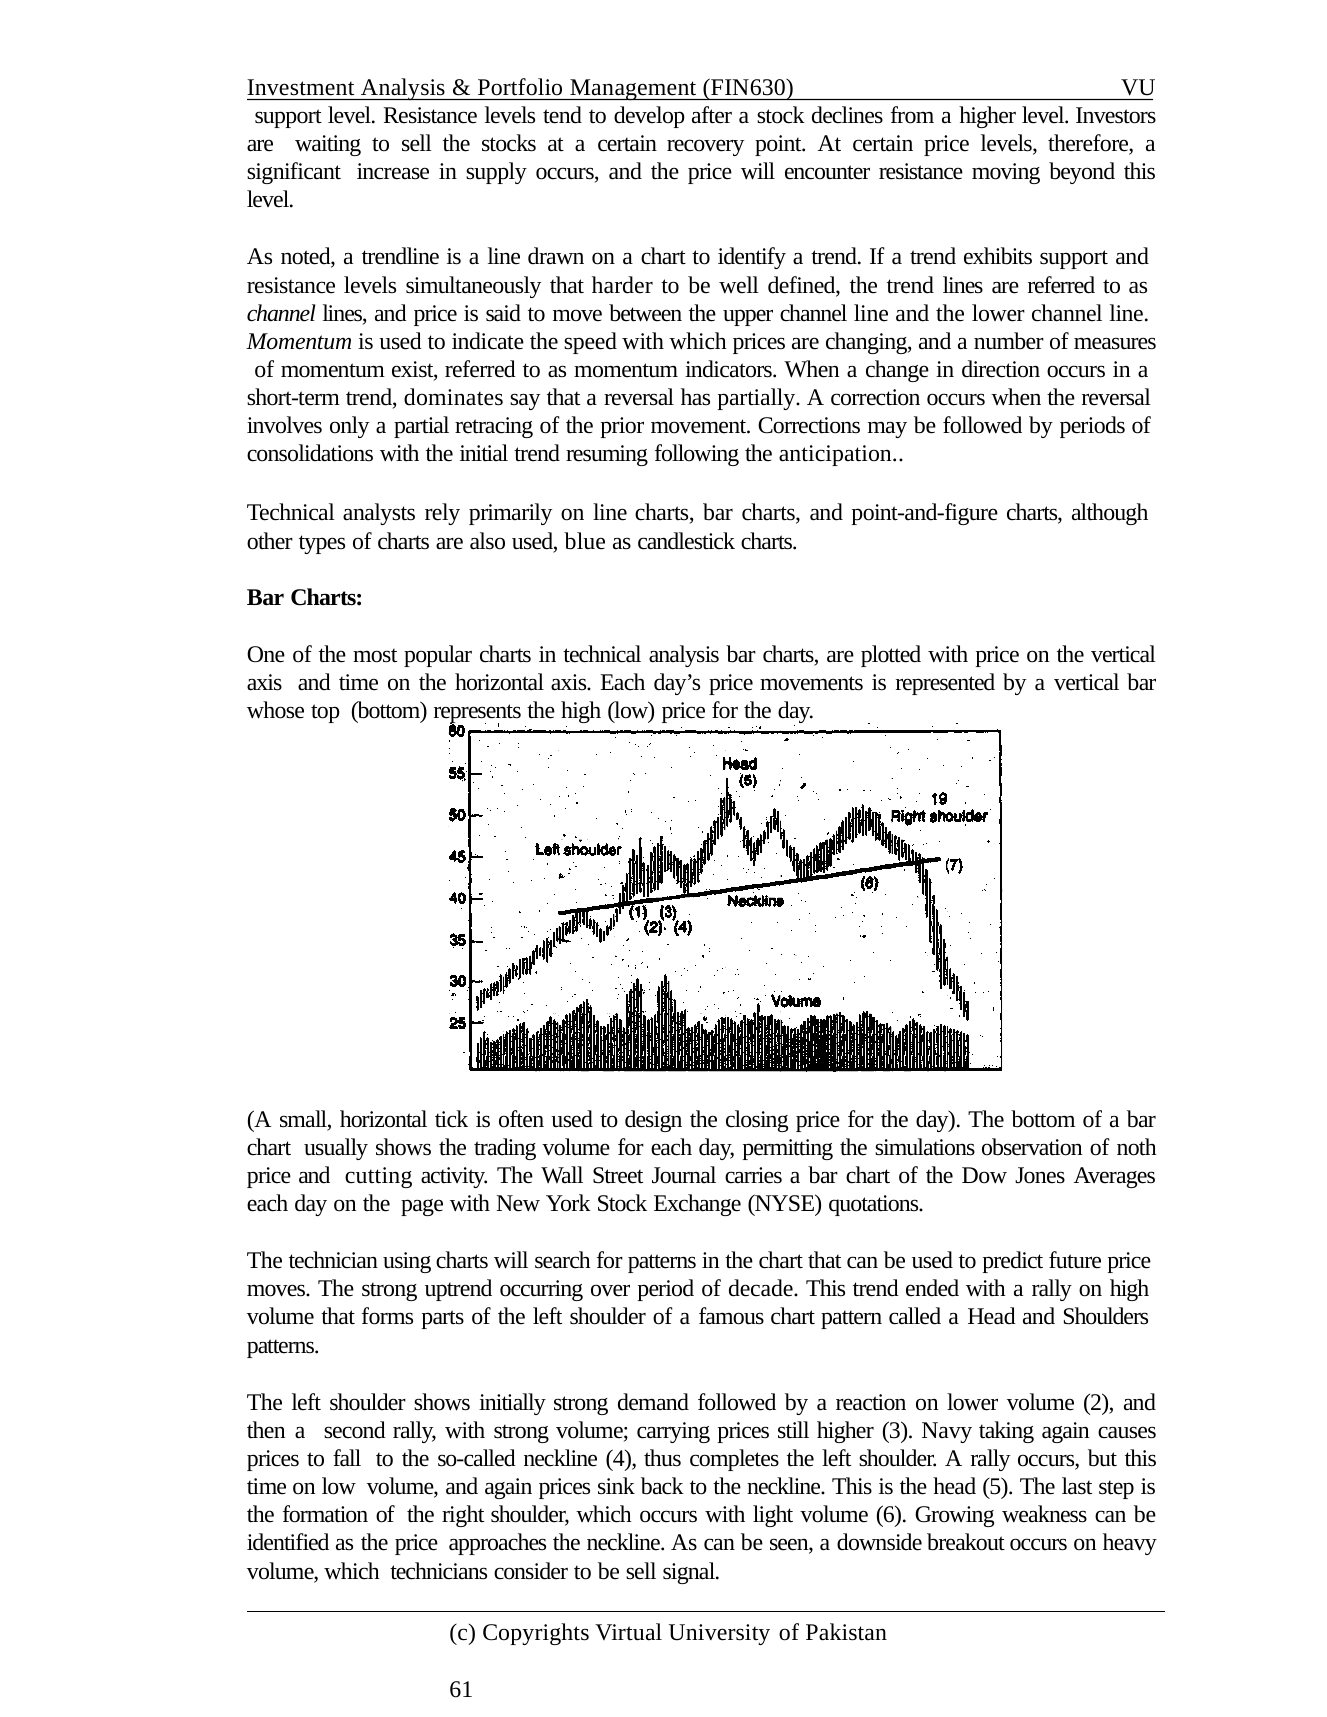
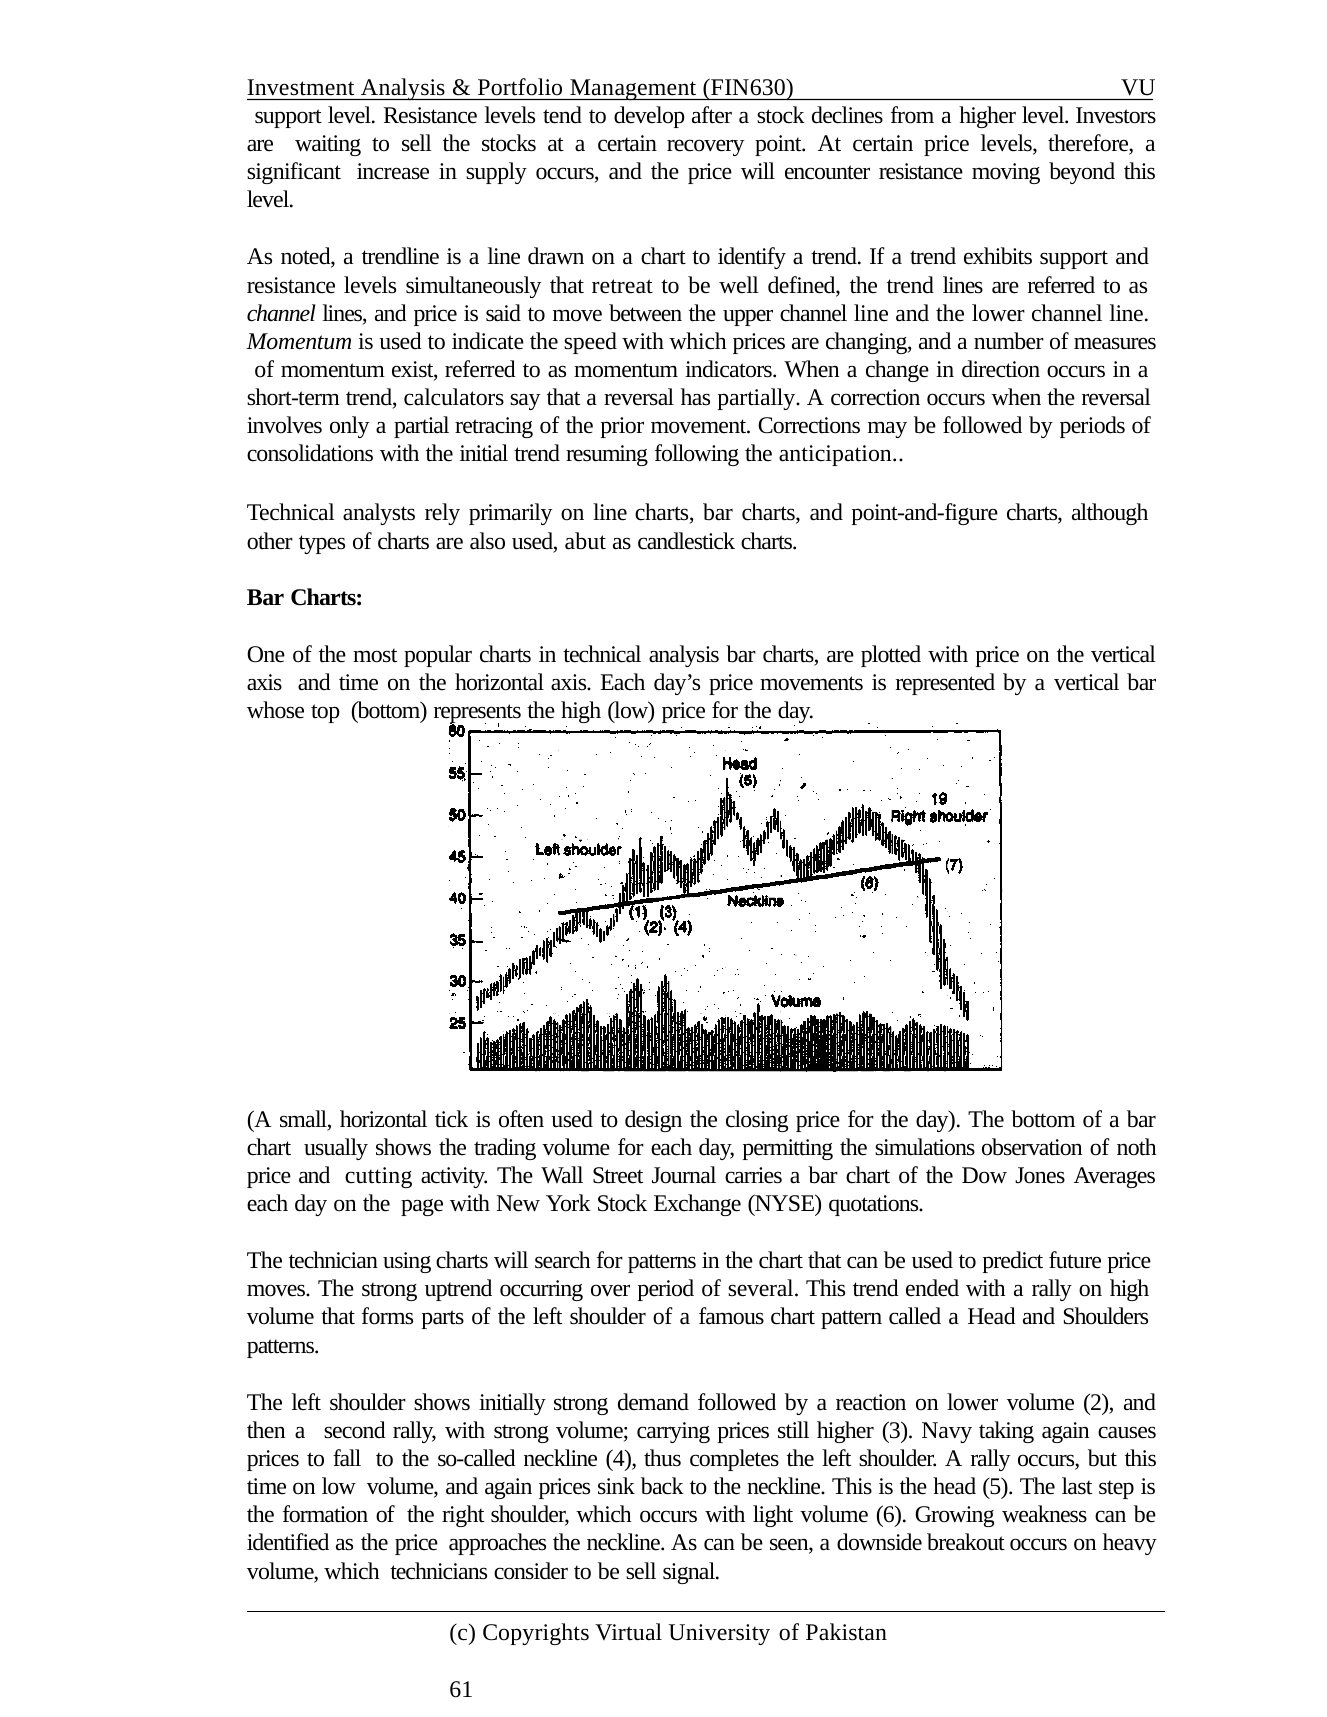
harder: harder -> retreat (622, 285)
dominates: dominates -> calculators (454, 398)
blue: blue -> abut (585, 541)
decade: decade -> several (764, 1289)
